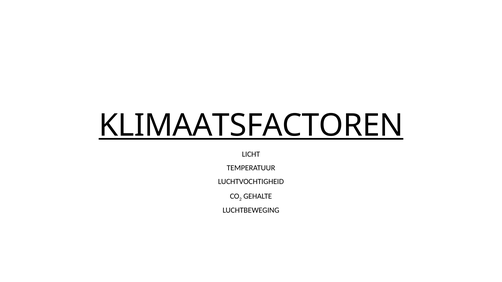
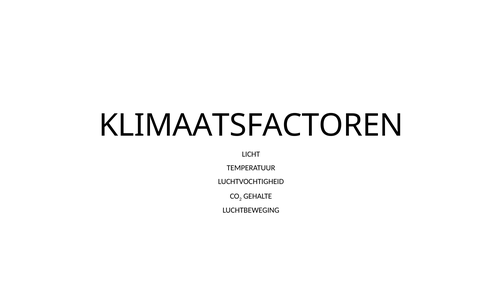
KLIMAATSFACTOREN underline: present -> none (251, 125)
